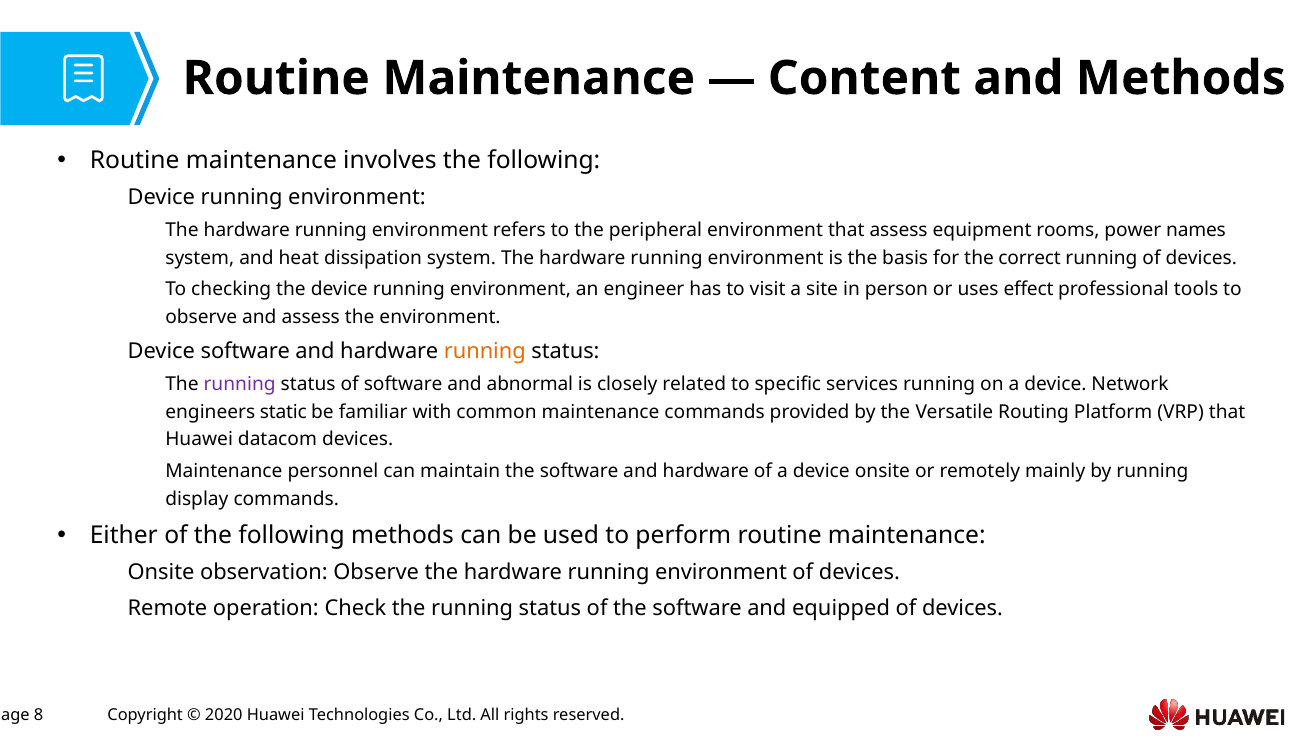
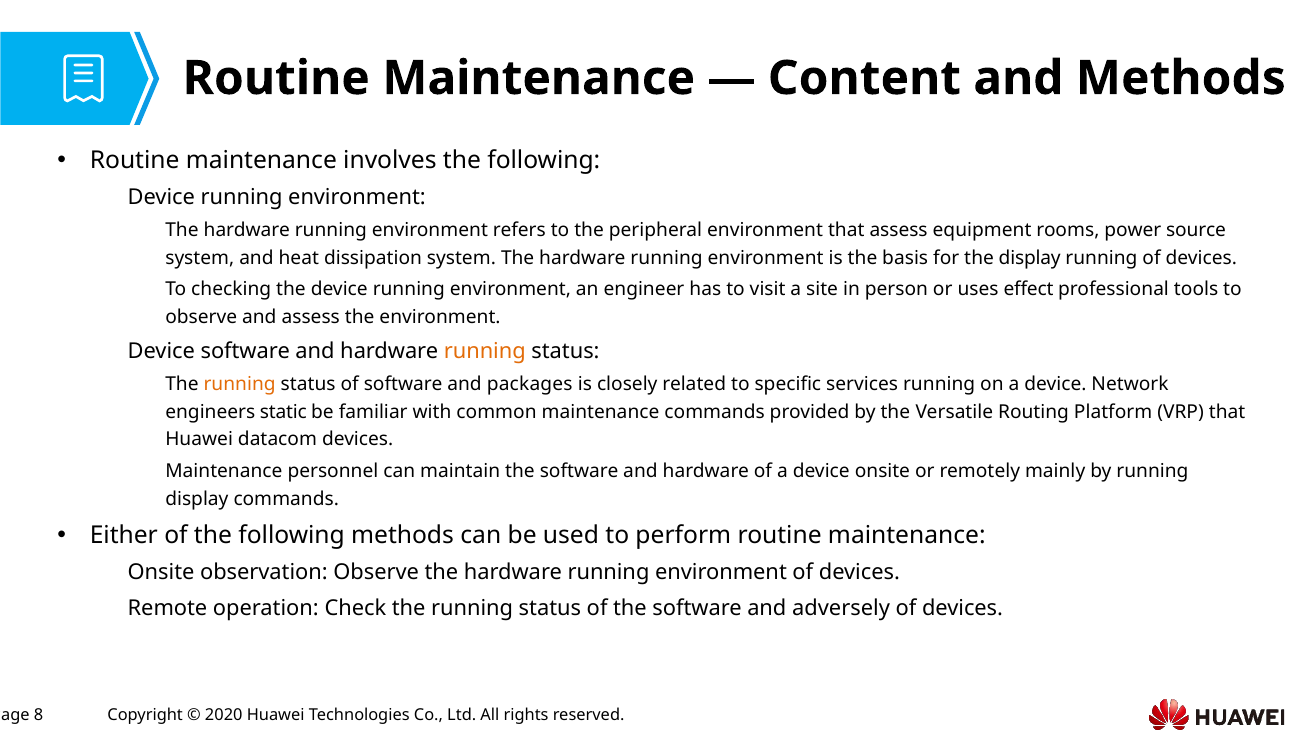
names: names -> source (1196, 231)
the correct: correct -> display (1030, 258)
running colour: purple -> orange (240, 385)
abnormal: abnormal -> packages (530, 385)
equipped: equipped -> adversely (841, 608)
